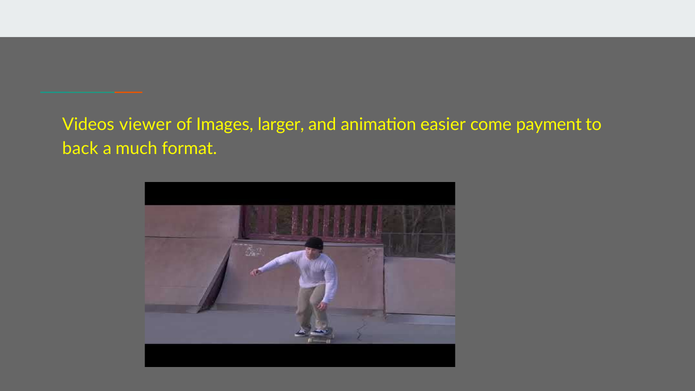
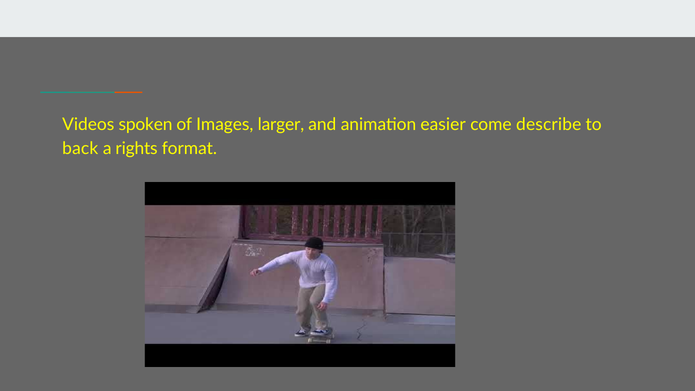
viewer: viewer -> spoken (146, 125)
payment: payment -> describe (549, 125)
much: much -> rights (137, 149)
